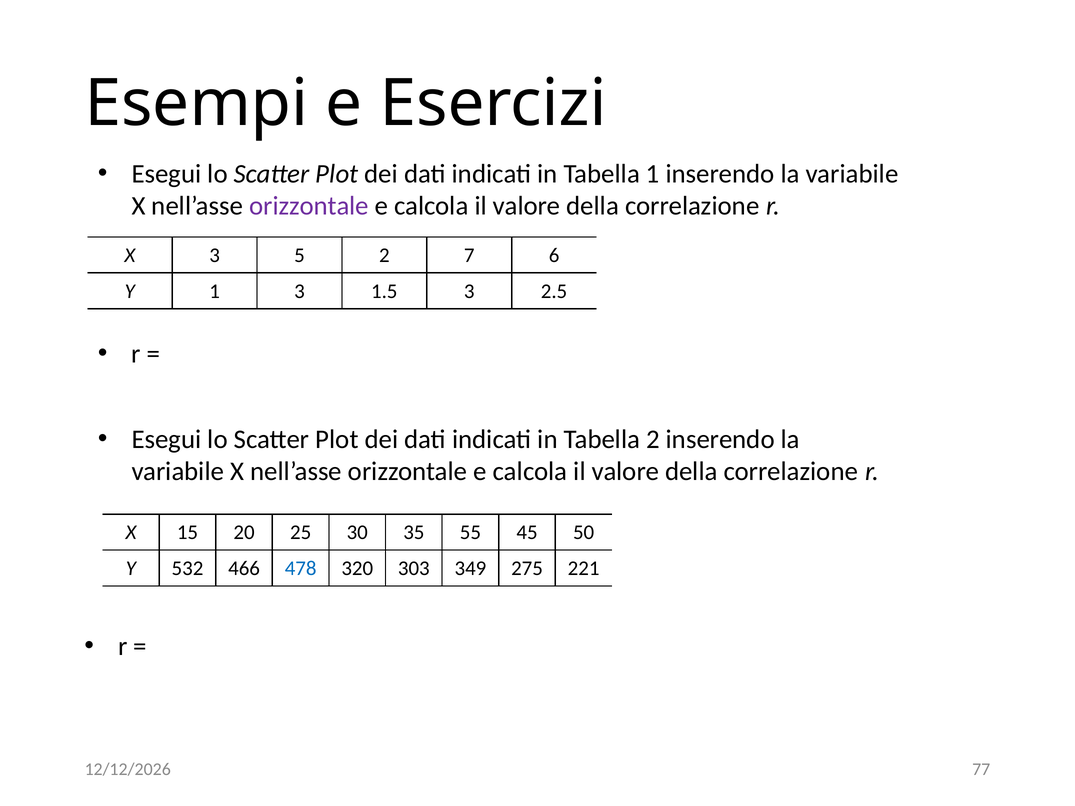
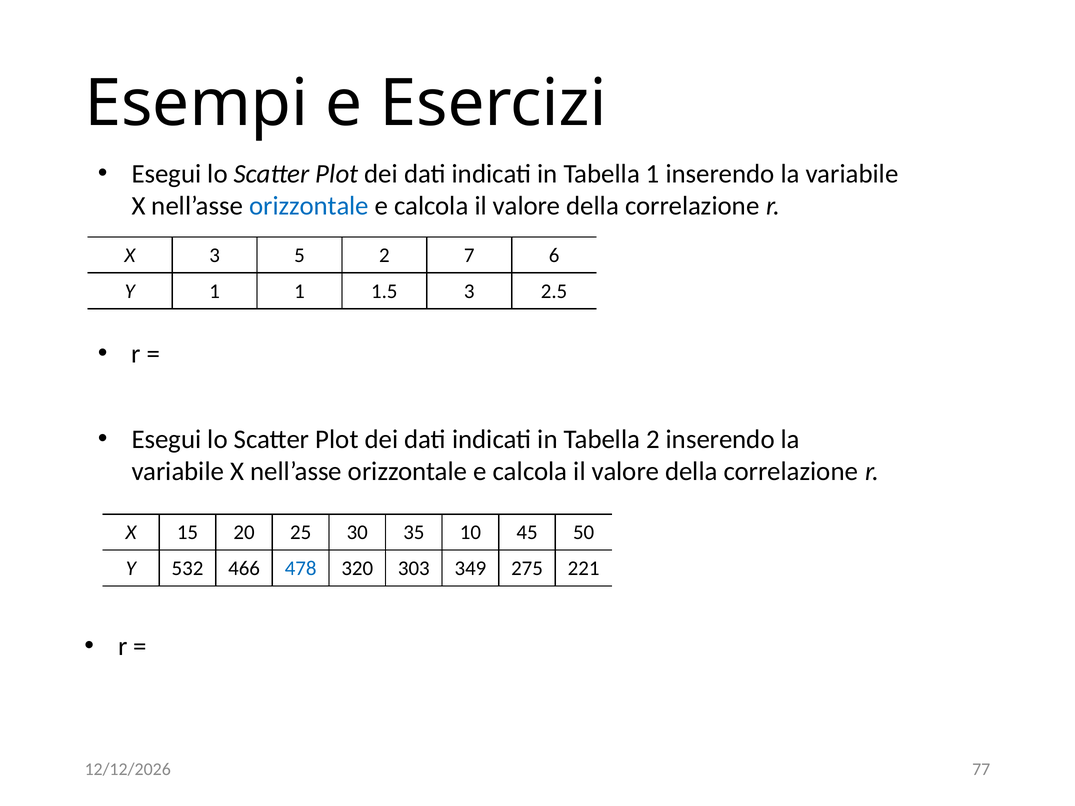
orizzontale colour: purple -> blue (309, 206)
1 3: 3 -> 1 (300, 291)
55: 55 -> 10 (470, 533)
